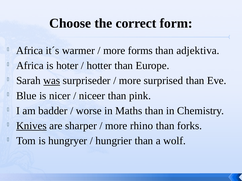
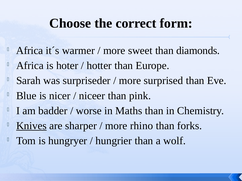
forms: forms -> sweet (140, 51)
adjektiva: adjektiva -> diamonds (198, 51)
was underline: present -> none (52, 81)
